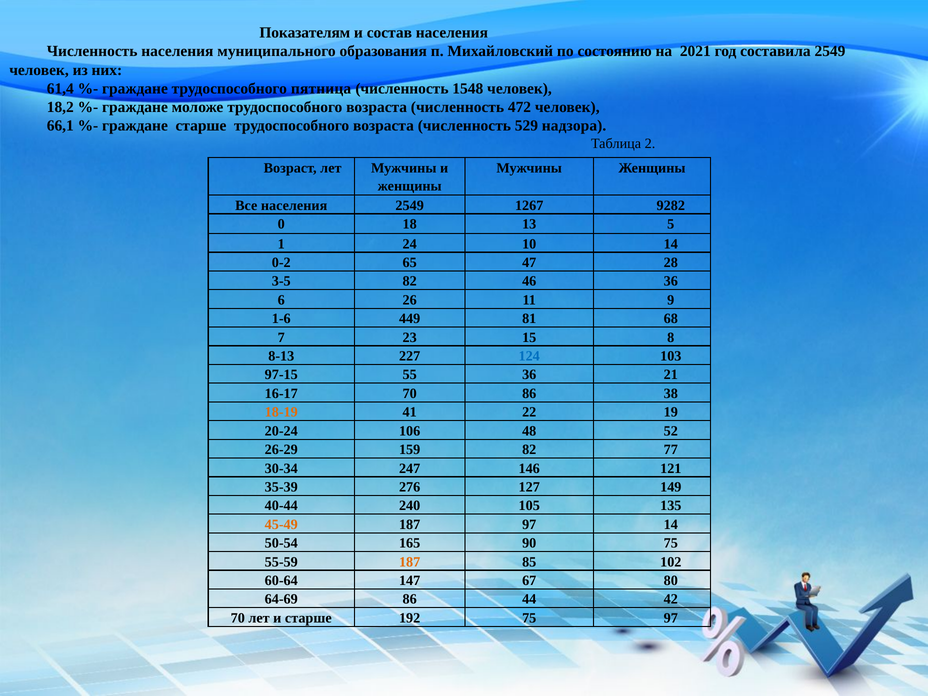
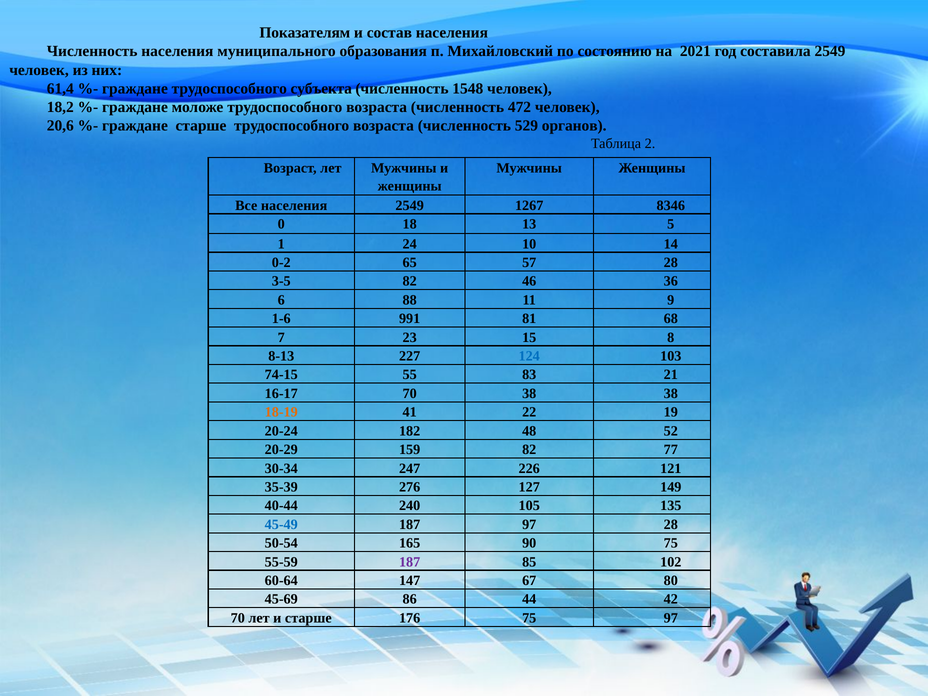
пятница: пятница -> субъекта (321, 89)
66,1: 66,1 -> 20,6 (60, 126)
надзора: надзора -> органов (574, 126)
9282: 9282 -> 8346 (671, 205)
47: 47 -> 57 (529, 263)
26: 26 -> 88 (410, 300)
449: 449 -> 991 (410, 319)
97-15: 97-15 -> 74-15 (281, 375)
55 36: 36 -> 83 (529, 375)
70 86: 86 -> 38 (529, 394)
106: 106 -> 182 (410, 431)
26-29: 26-29 -> 20-29 (281, 450)
146: 146 -> 226 (529, 468)
45-49 colour: orange -> blue (281, 524)
97 14: 14 -> 28 (671, 524)
187 colour: orange -> purple (410, 562)
64-69: 64-69 -> 45-69 (281, 599)
192: 192 -> 176 (410, 618)
